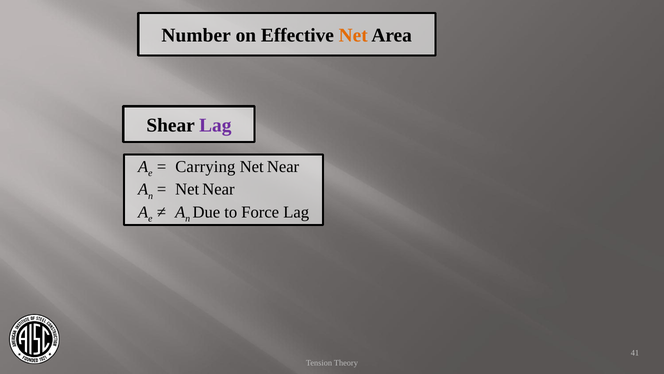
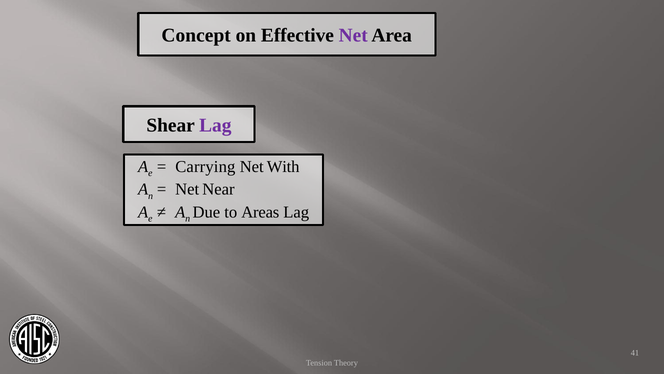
Number: Number -> Concept (196, 36)
Net colour: orange -> purple (353, 36)
Near: Near -> With (283, 167)
Force: Force -> Areas (260, 212)
